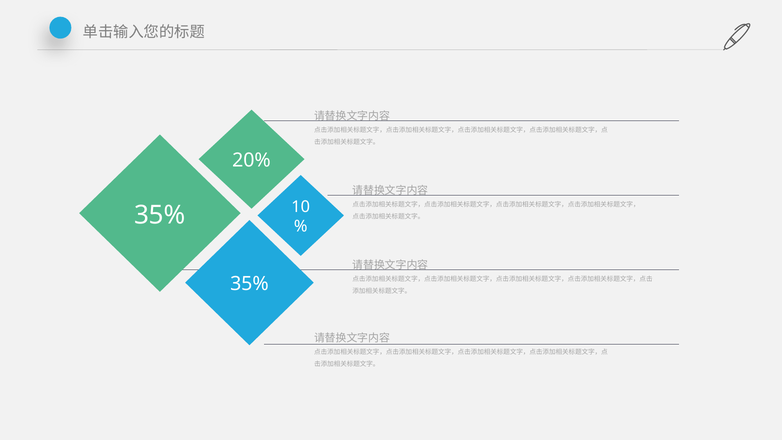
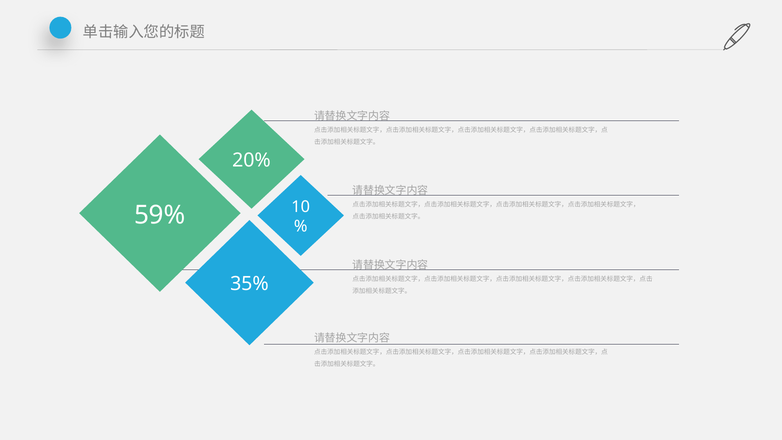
35%: 35% -> 59% (160, 215)
